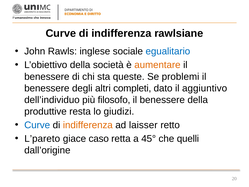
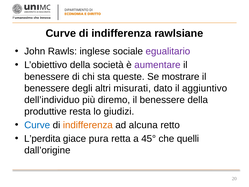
egualitario colour: blue -> purple (168, 51)
aumentare colour: orange -> purple (157, 65)
problemi: problemi -> mostrare (181, 77)
completi: completi -> misurati (132, 88)
filosofo: filosofo -> diremo (114, 100)
laisser: laisser -> alcuna (143, 125)
L’pareto: L’pareto -> L’perdita (42, 139)
caso: caso -> pura (99, 139)
